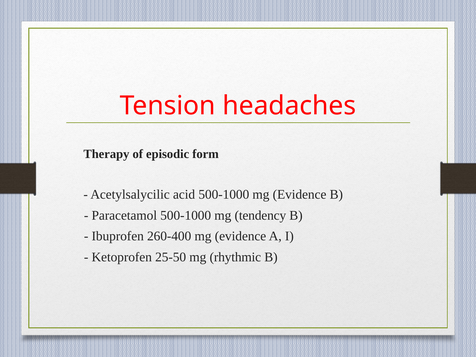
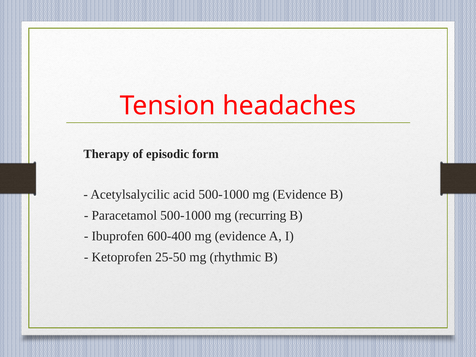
tendency: tendency -> recurring (260, 215)
260-400: 260-400 -> 600-400 (169, 236)
